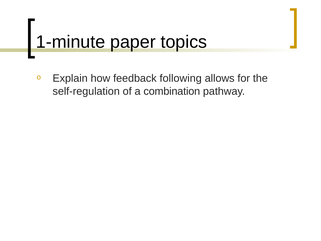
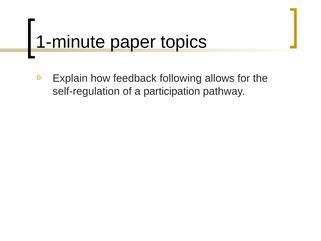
combination: combination -> participation (172, 91)
